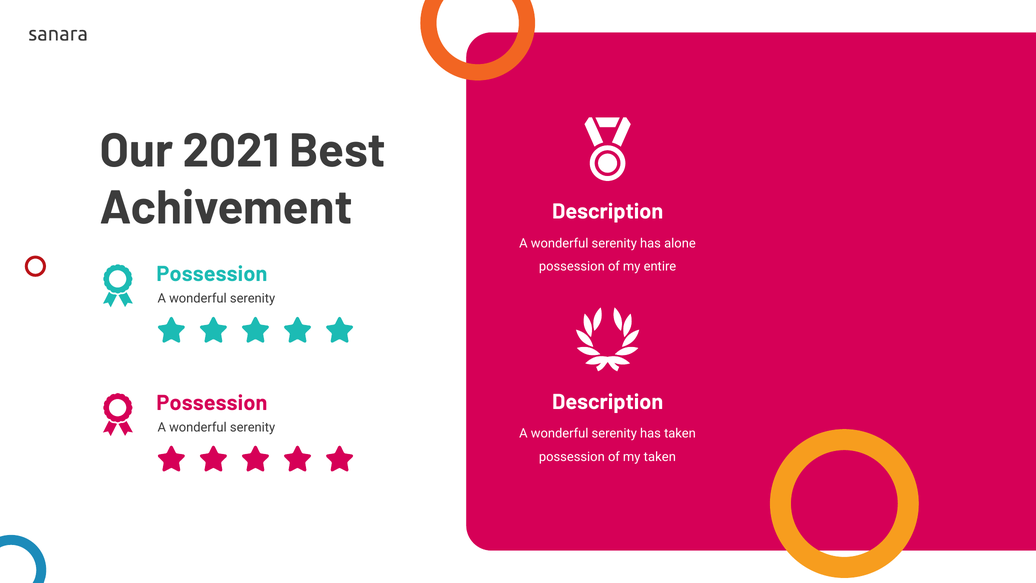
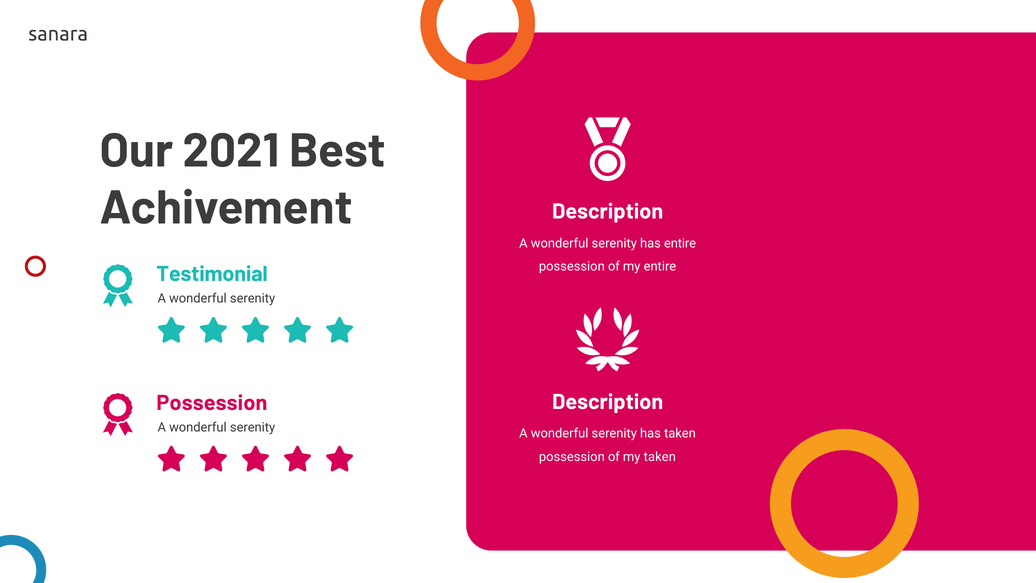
has alone: alone -> entire (680, 243)
Possession: Possession -> Testimonial (212, 274)
